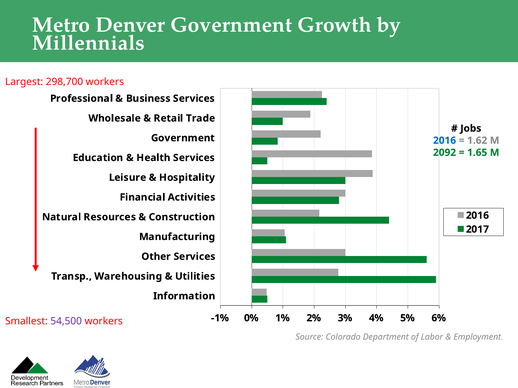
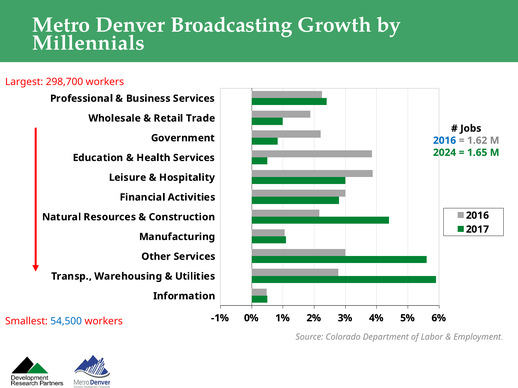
Denver Government: Government -> Broadcasting (231, 25)
2092: 2092 -> 2024 (445, 153)
54,500 colour: purple -> blue (66, 322)
